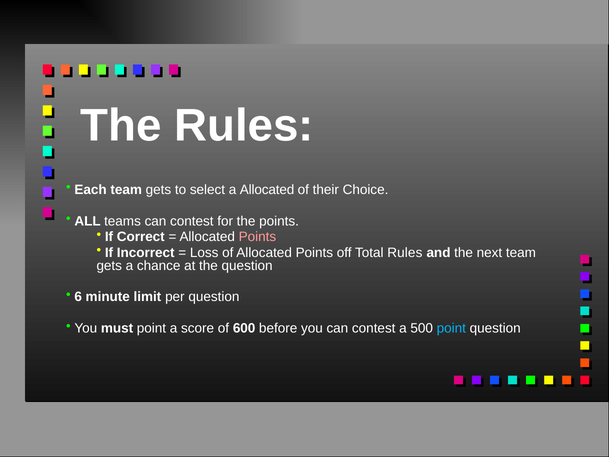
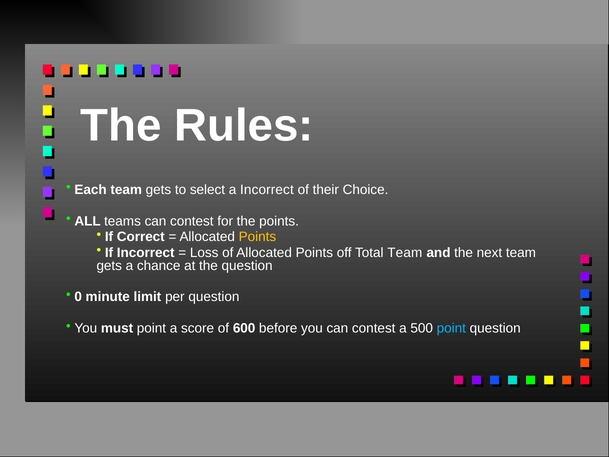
a Allocated: Allocated -> Incorrect (267, 190)
Points colour: pink -> yellow (257, 237)
Total Rules: Rules -> Team (405, 252)
6: 6 -> 0 (78, 297)
